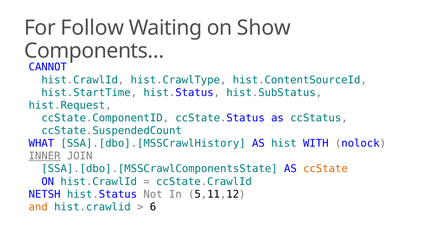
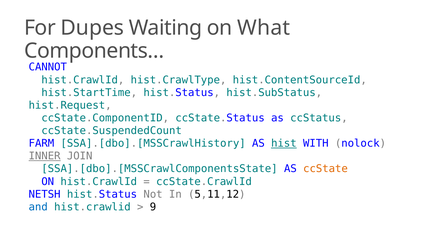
Follow: Follow -> Dupes (92, 28)
Show: Show -> What (264, 28)
WHAT: WHAT -> FARM (41, 144)
hist underline: none -> present (284, 144)
and colour: orange -> blue (38, 207)
6: 6 -> 9 (153, 207)
